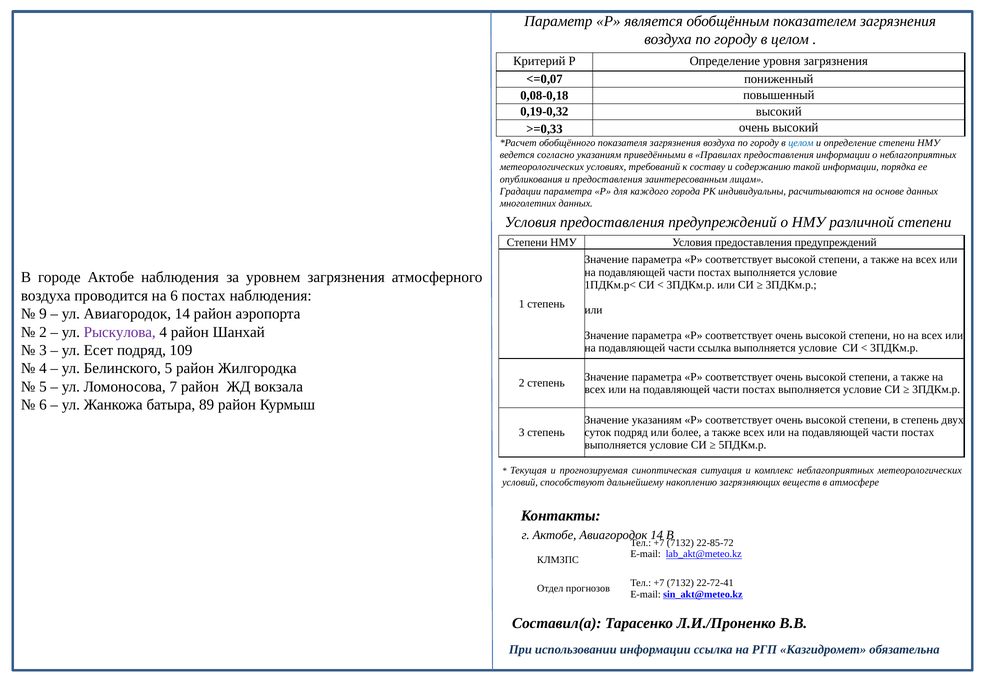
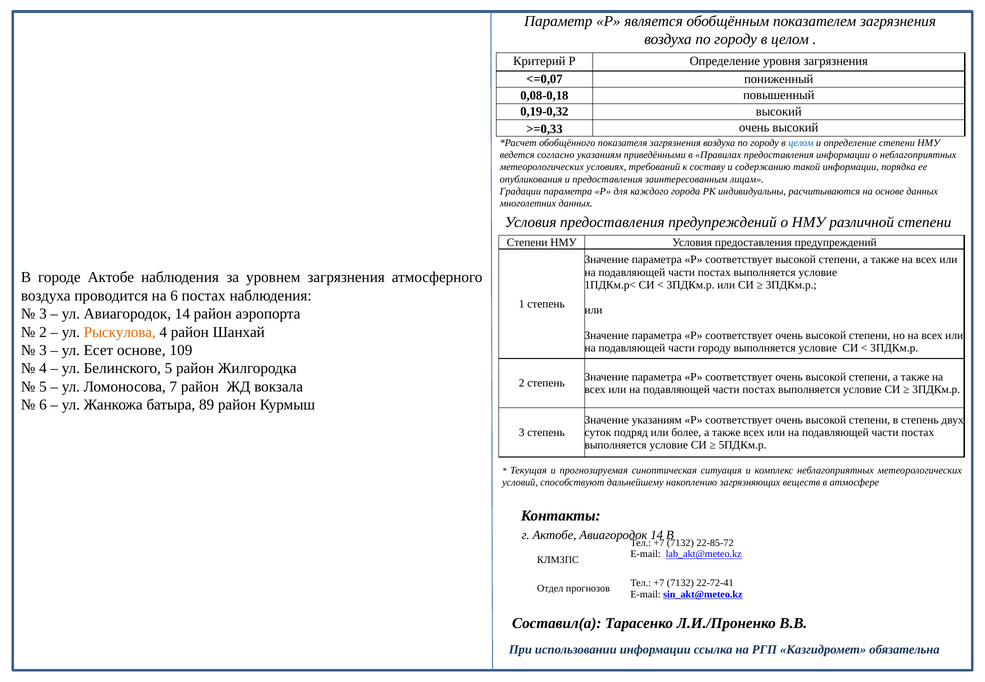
9: 9 -> 3 (43, 314)
Рыскулова colour: purple -> orange (120, 332)
части ссылка: ссылка -> городу (714, 348)
Есет подряд: подряд -> основе (141, 350)
